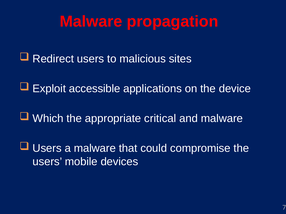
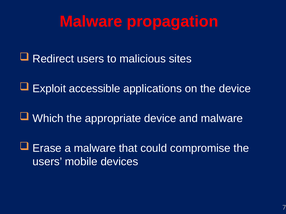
appropriate critical: critical -> device (160, 119)
Users: Users -> Erase (47, 149)
